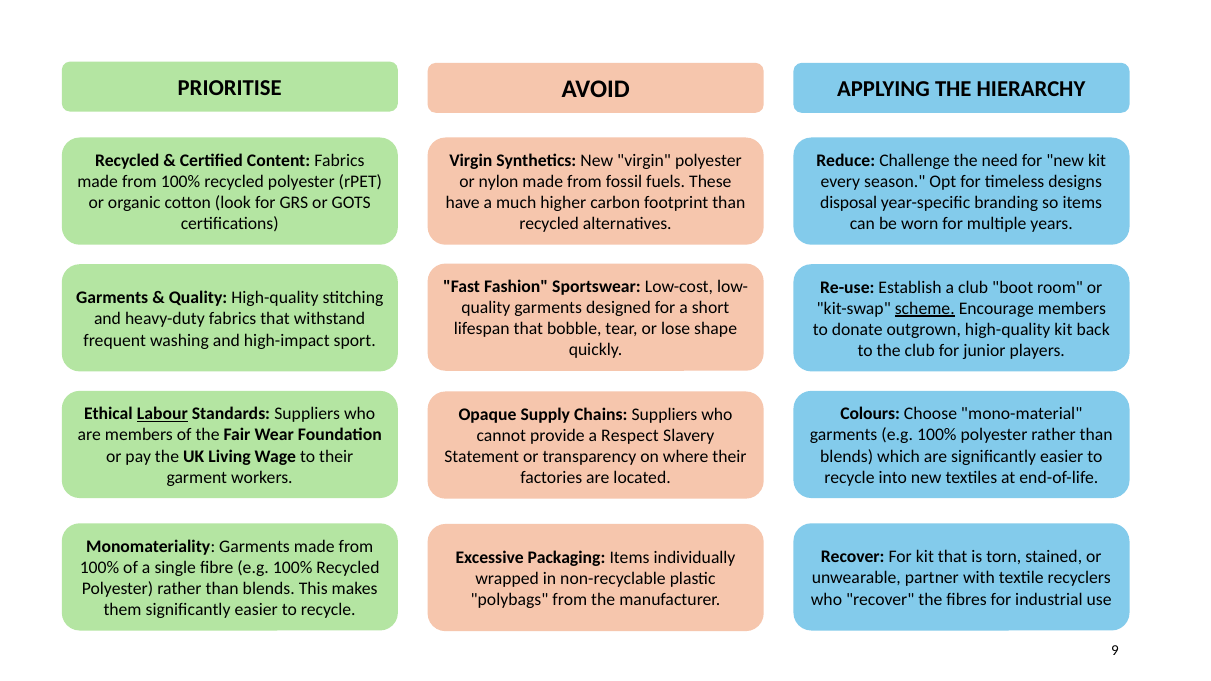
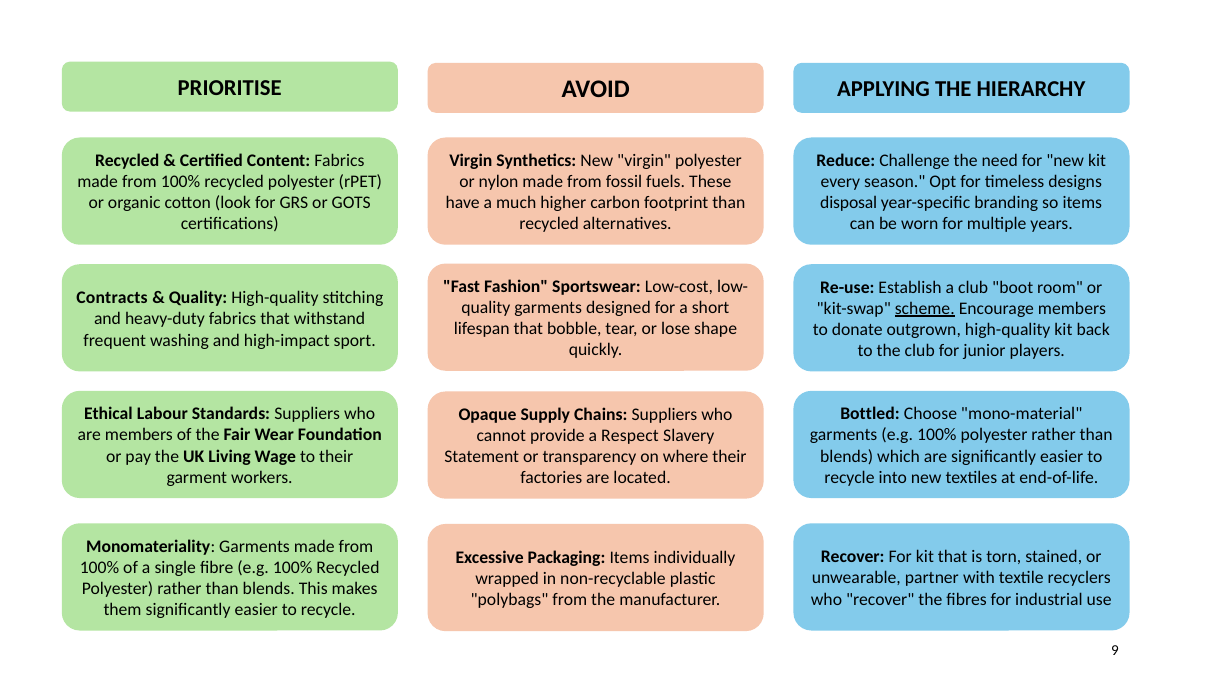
Garments: Garments -> Contracts (112, 298)
Labour underline: present -> none (162, 414)
Colours: Colours -> Bottled (870, 414)
